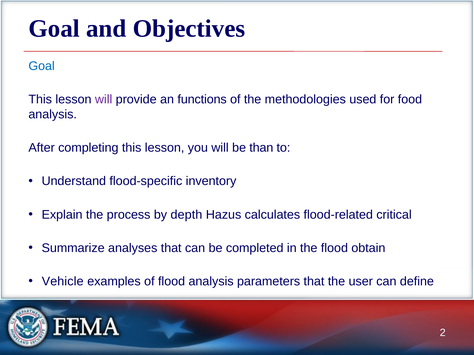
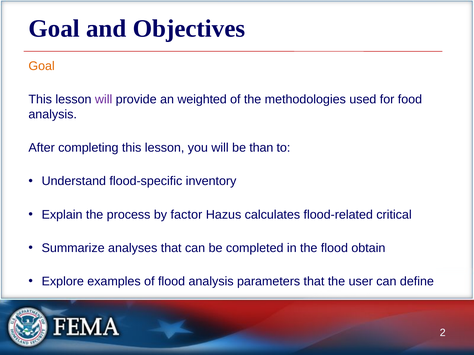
Goal colour: blue -> orange (42, 66)
functions: functions -> weighted (202, 100)
depth: depth -> factor (186, 215)
Vehicle: Vehicle -> Explore (63, 282)
